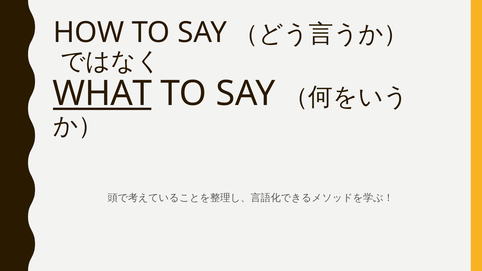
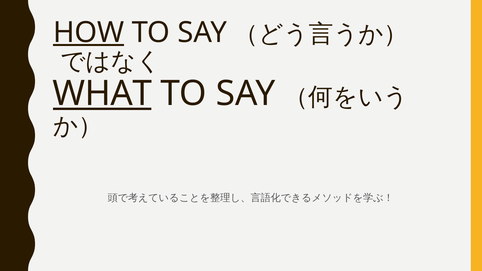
HOW underline: none -> present (89, 32)
